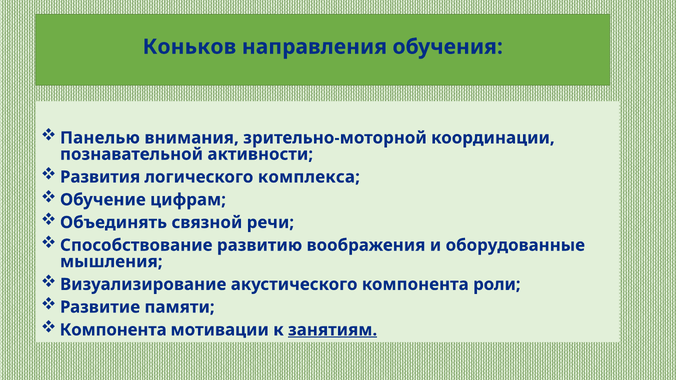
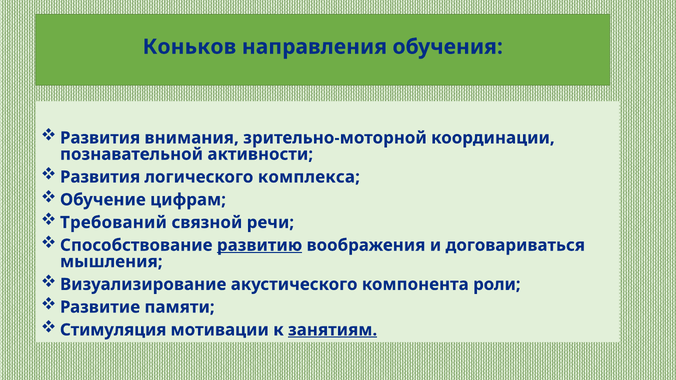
Панелью: Панелью -> Развития (100, 138)
Объединять: Объединять -> Требований (113, 223)
развитию underline: none -> present (260, 245)
оборудованные: оборудованные -> договариваться (515, 245)
Компонента: Компонента -> Стимуляция (113, 330)
